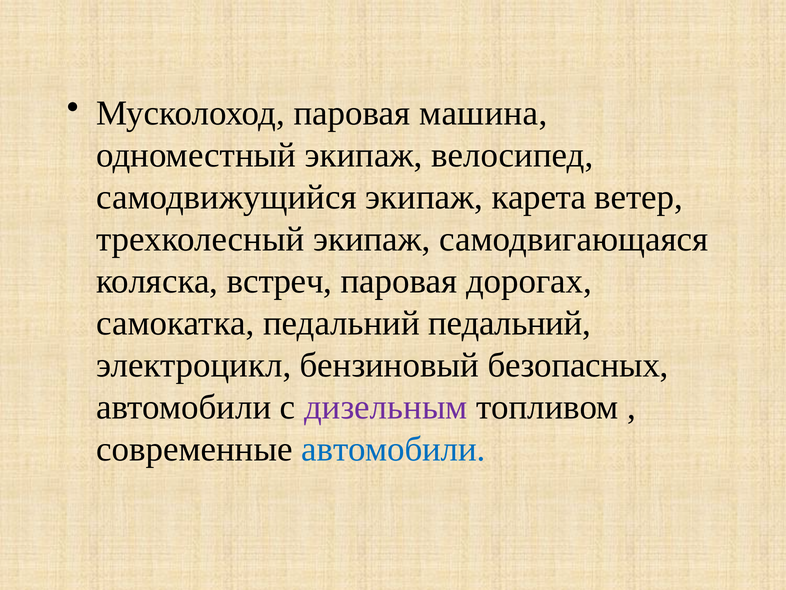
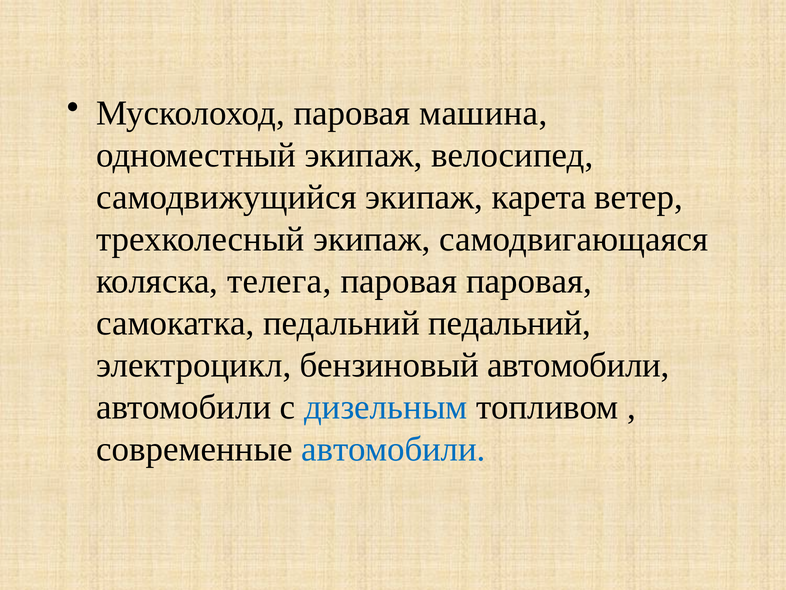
встреч: встреч -> телега (279, 281)
паровая дорогах: дорогах -> паровая (529, 281)
бензиновый безопасных: безопасных -> автомобили (578, 365)
дизельным colour: purple -> blue (386, 407)
